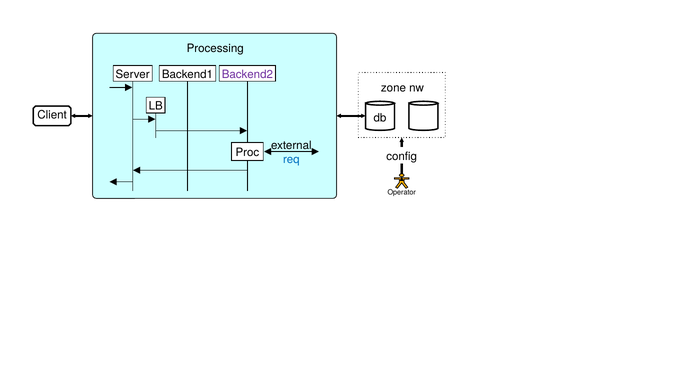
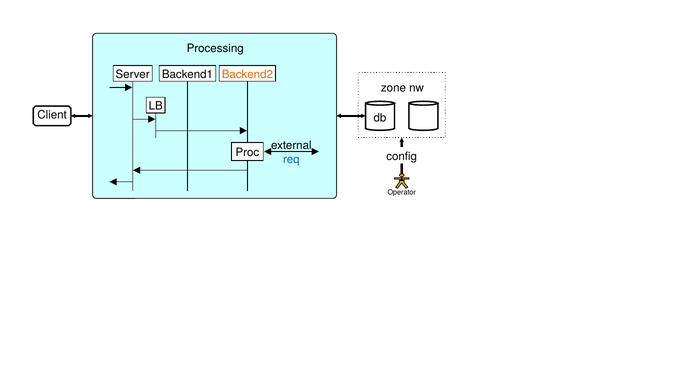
Backend2 colour: purple -> orange (247, 74)
